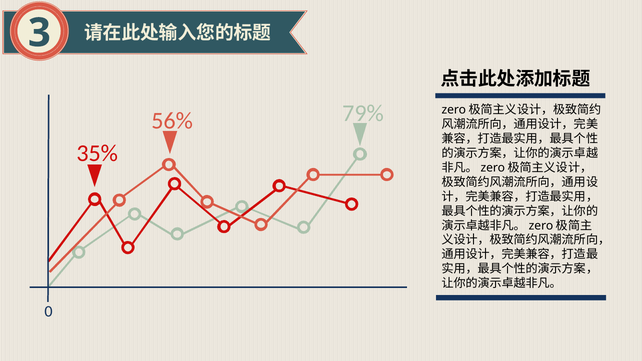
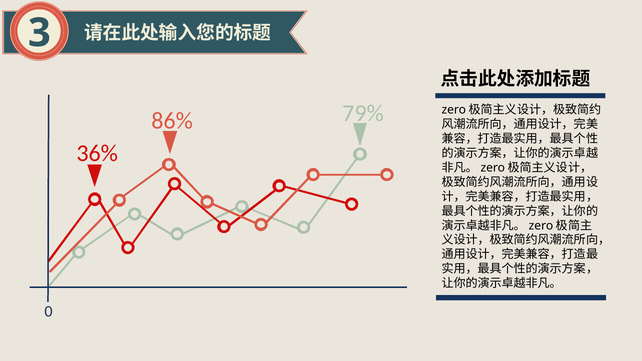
56%: 56% -> 86% (172, 121)
35%: 35% -> 36% (97, 153)
